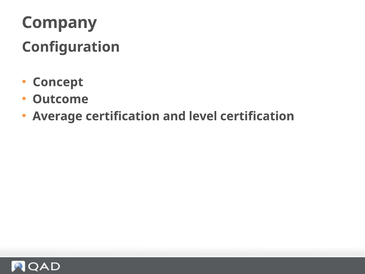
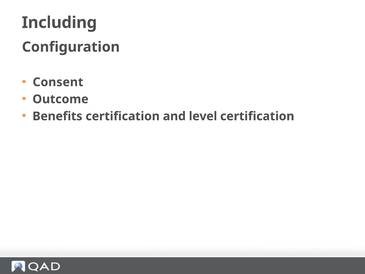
Company: Company -> Including (59, 23)
Concept: Concept -> Consent (58, 82)
Average: Average -> Benefits (57, 116)
